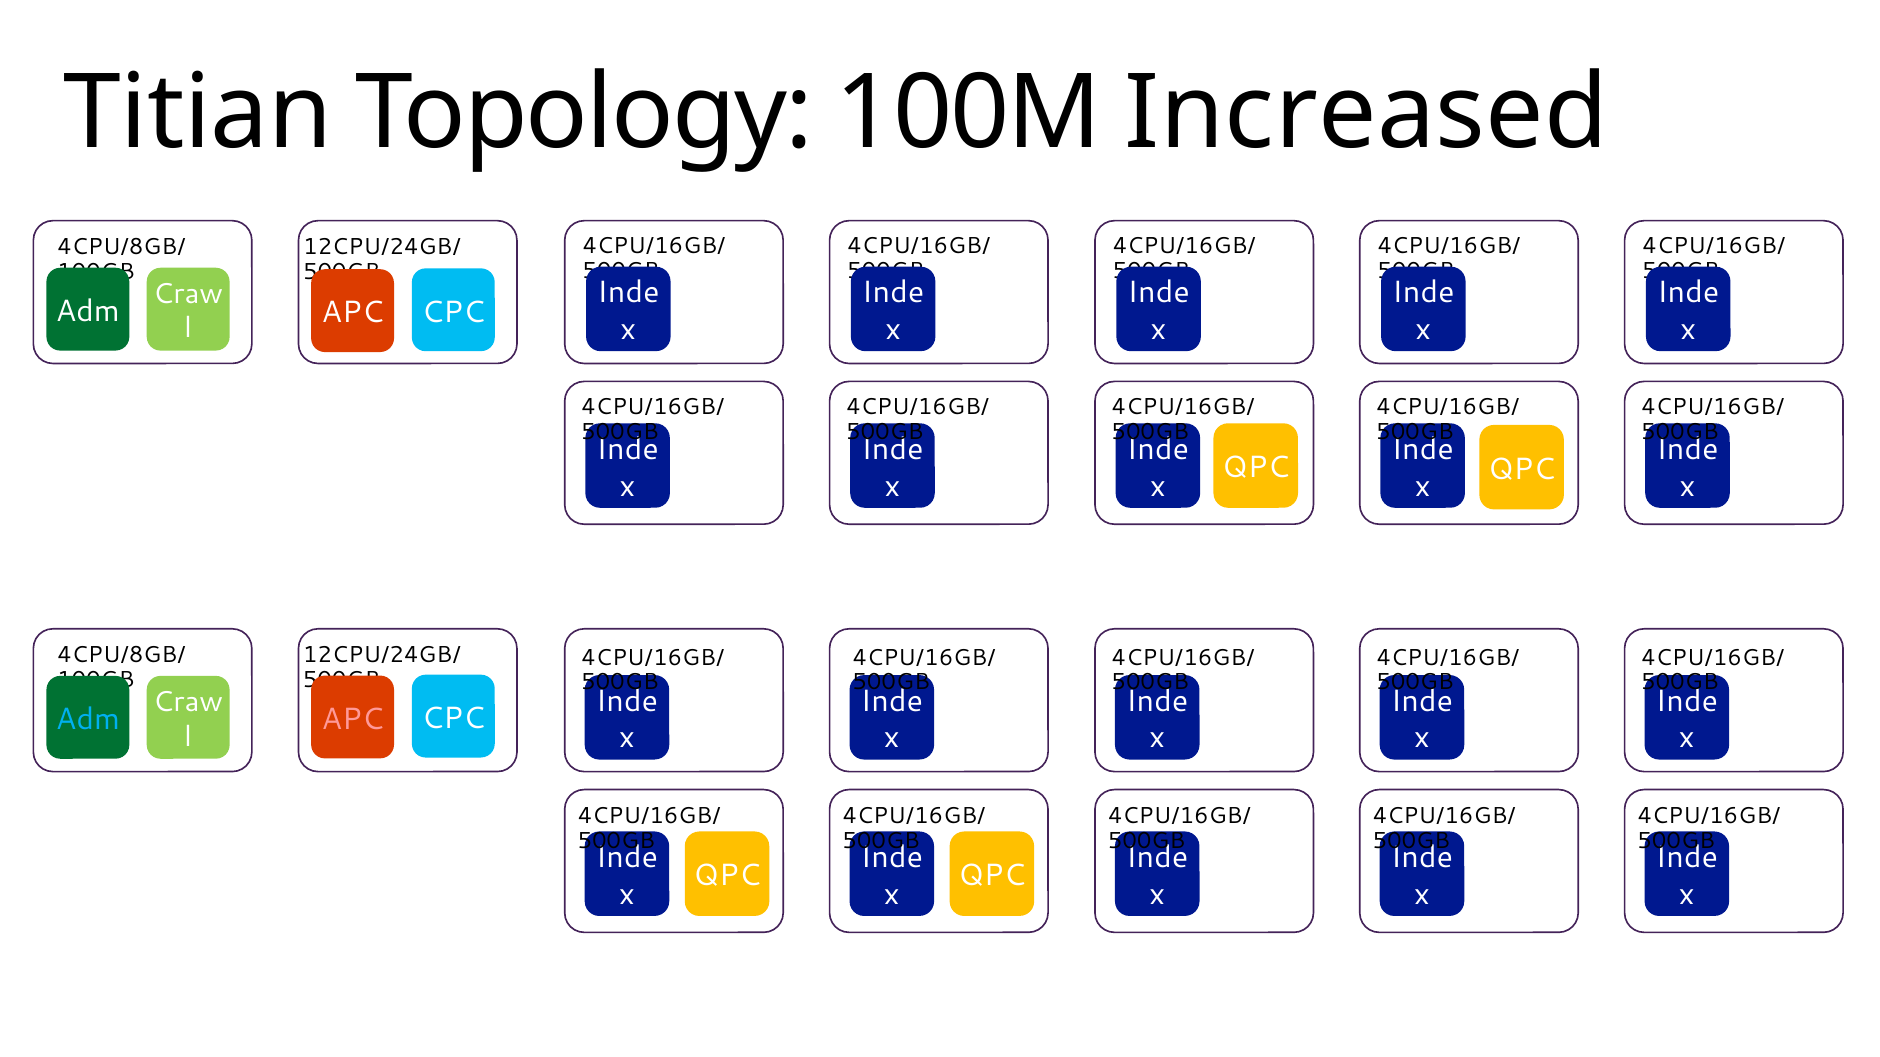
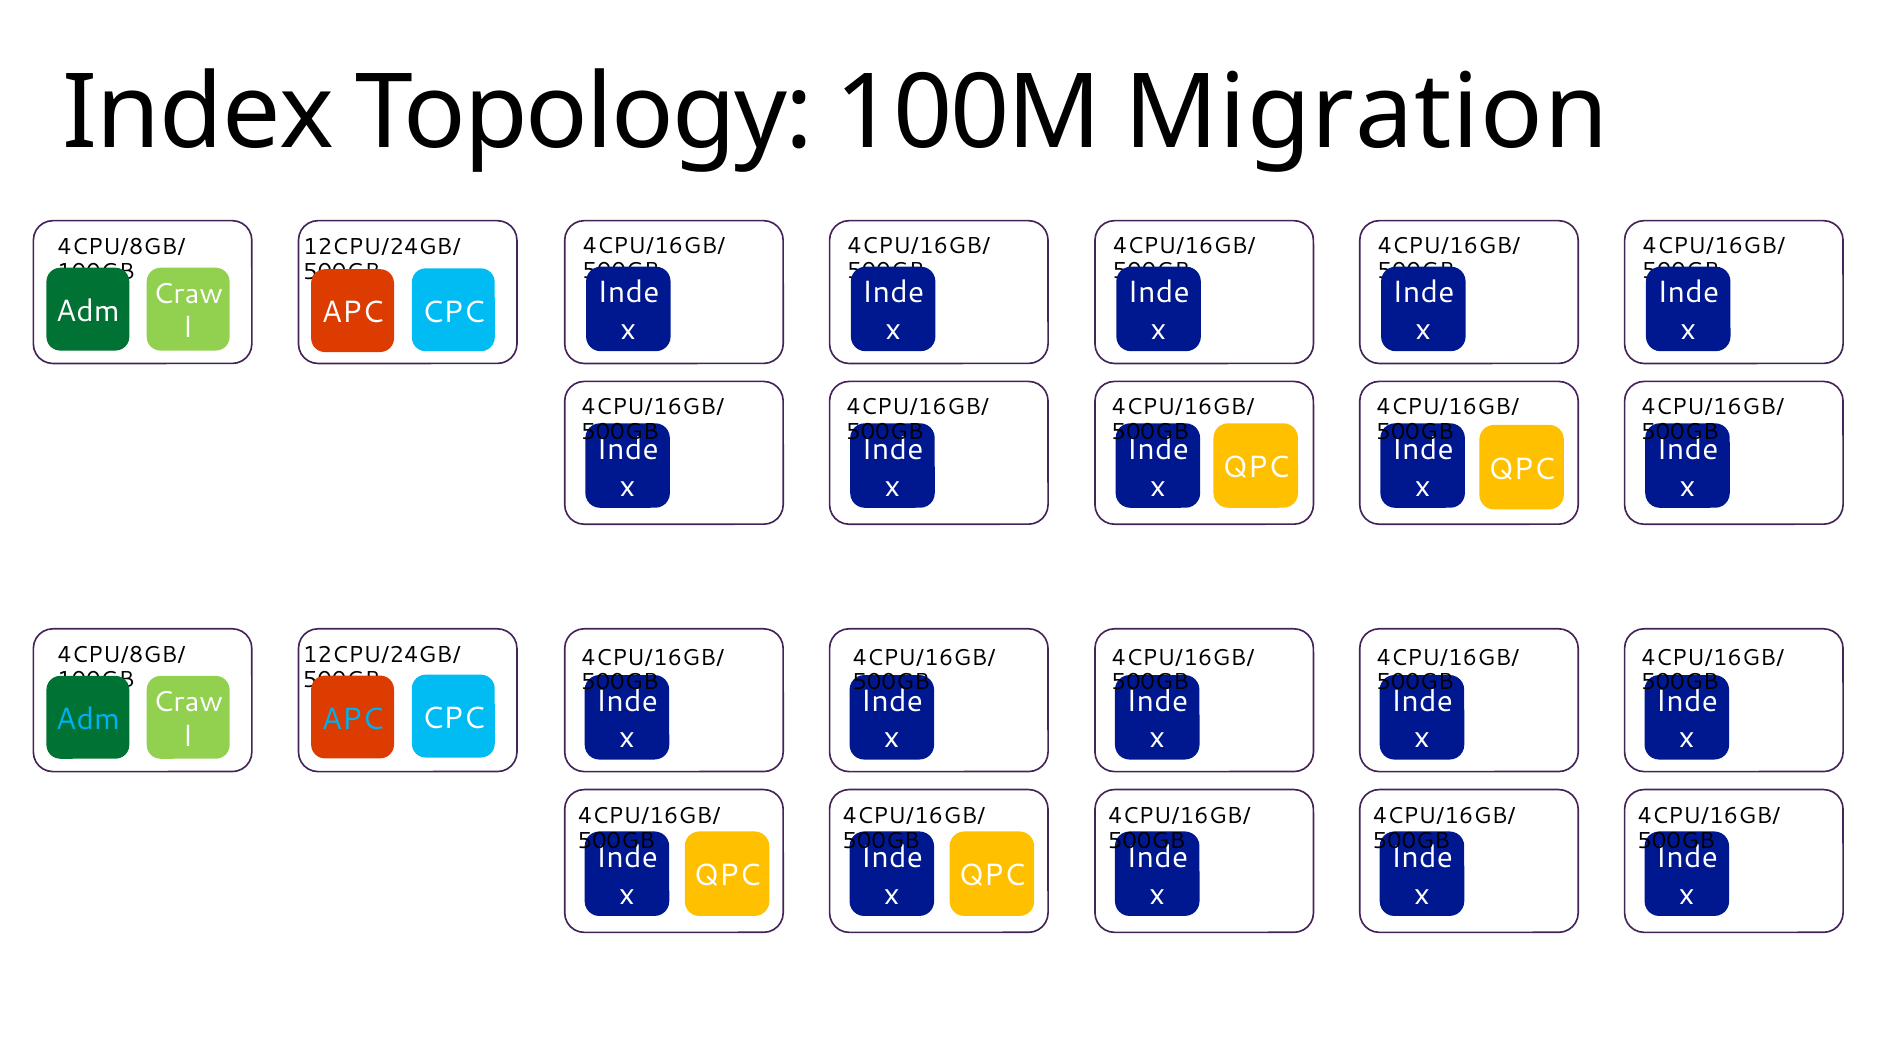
Titian: Titian -> Index (198, 114)
Increased: Increased -> Migration (1367, 114)
APC colour: pink -> light blue (352, 719)
